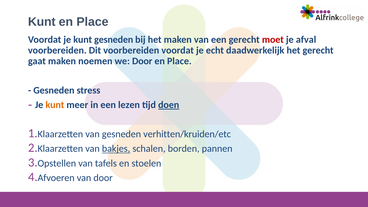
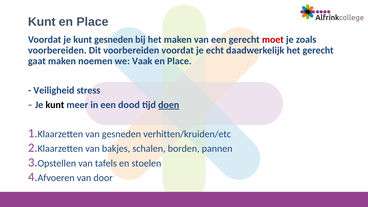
afval: afval -> zoals (306, 40)
we Door: Door -> Vaak (142, 61)
Gesneden: Gesneden -> Veiligheid (54, 90)
kunt colour: orange -> black (55, 105)
lezen: lezen -> dood (129, 105)
bakjes underline: present -> none (116, 149)
